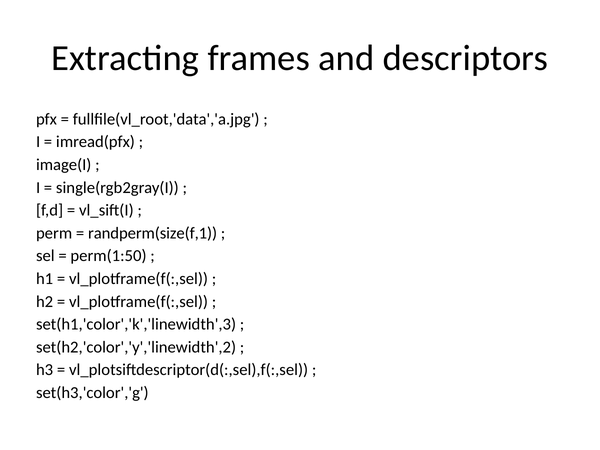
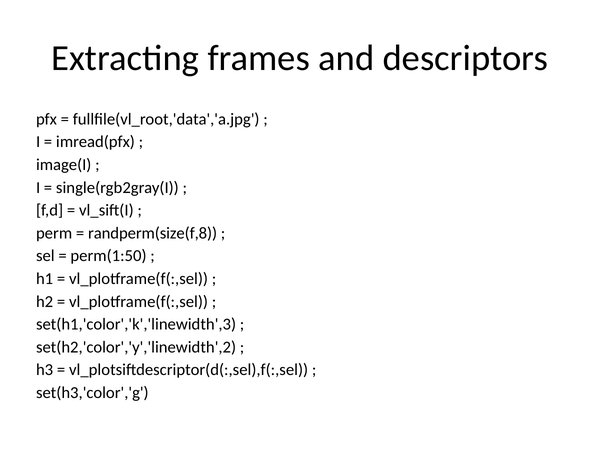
randperm(size(f,1: randperm(size(f,1 -> randperm(size(f,8 (153, 233)
